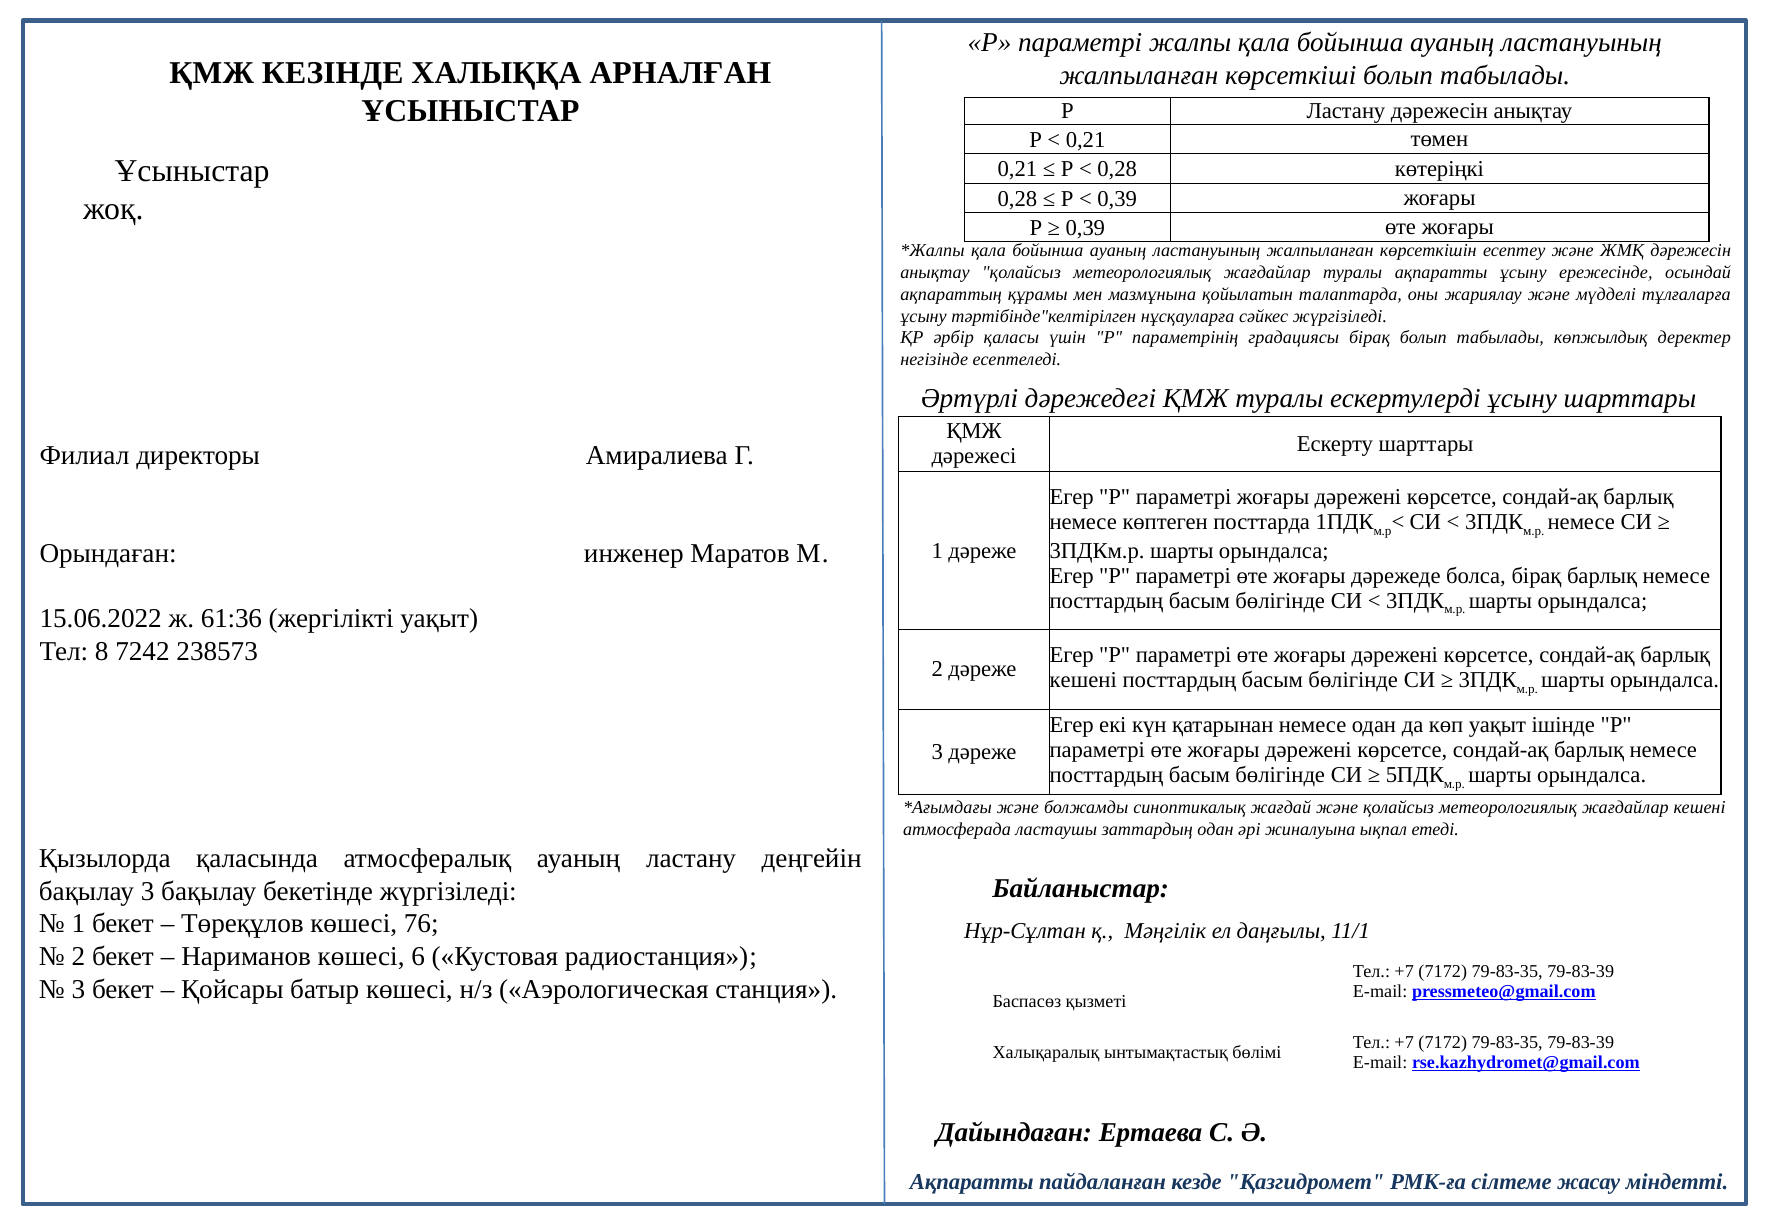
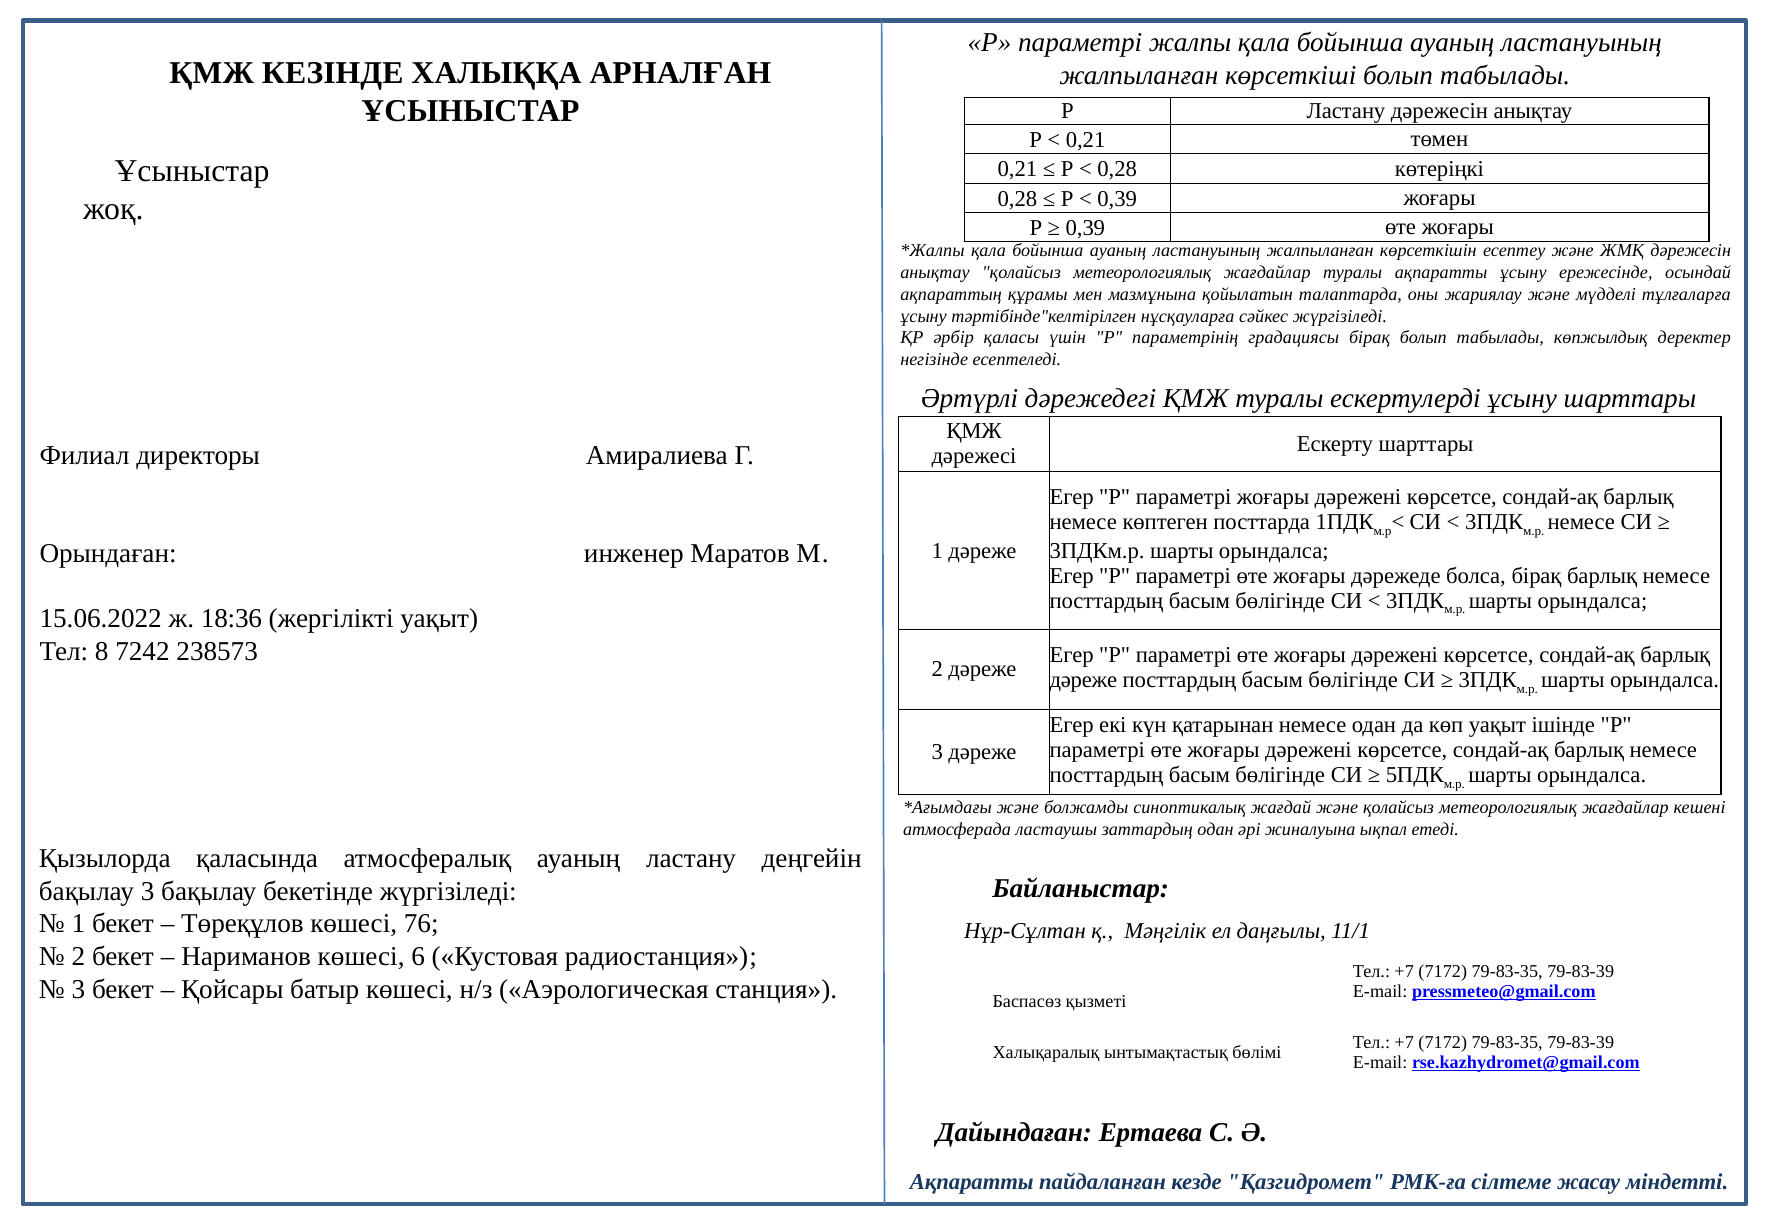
61:36: 61:36 -> 18:36 (231, 618)
кешені: кешені -> дәреже (1083, 680)
